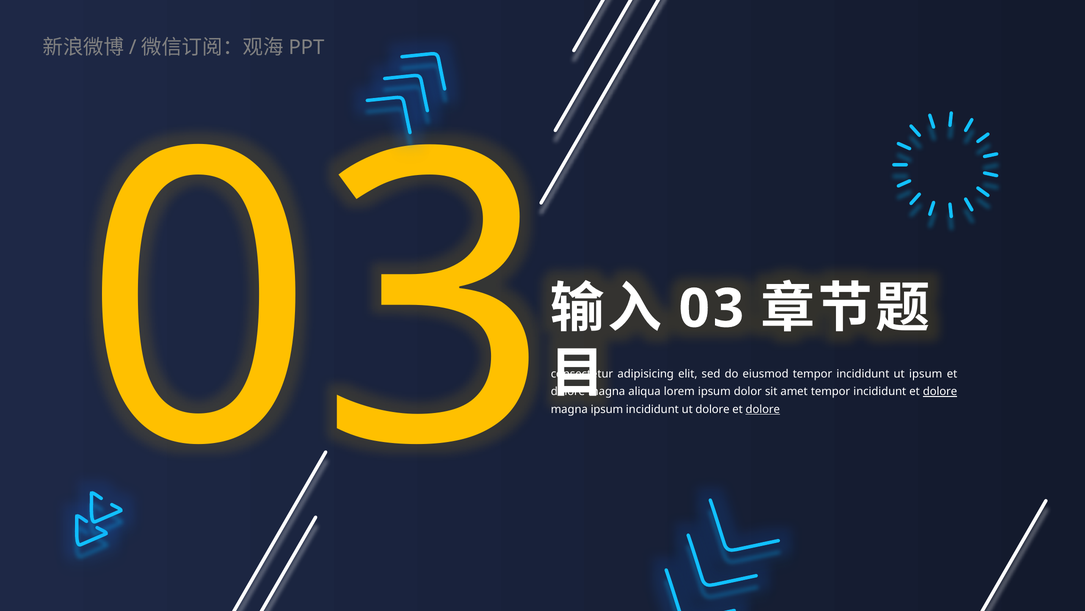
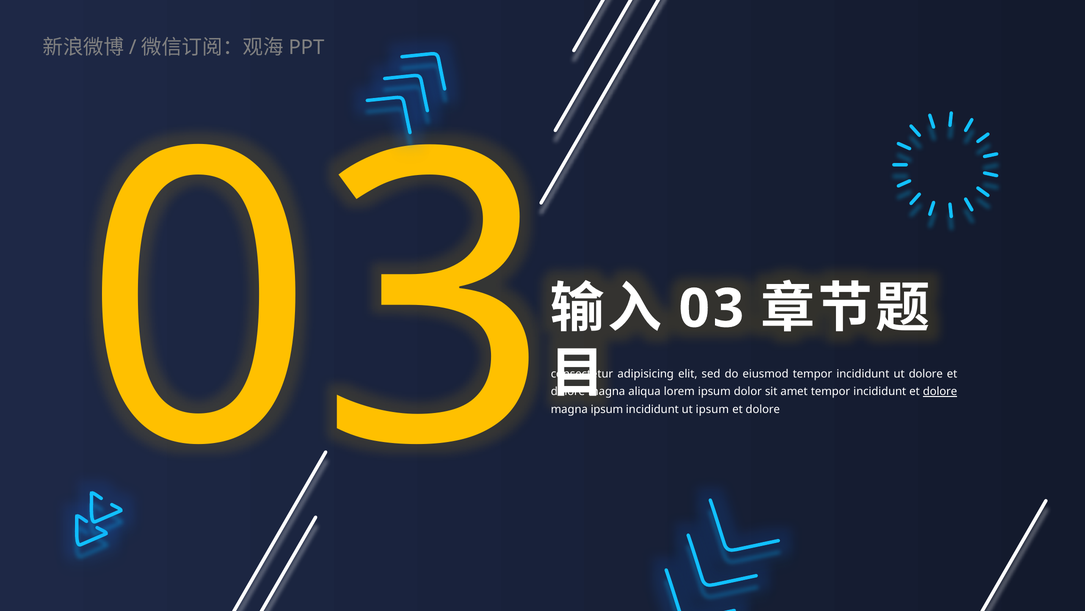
ut ipsum: ipsum -> dolore (926, 374)
ut dolore: dolore -> ipsum (712, 409)
dolore underline: present -> none (763, 409)
